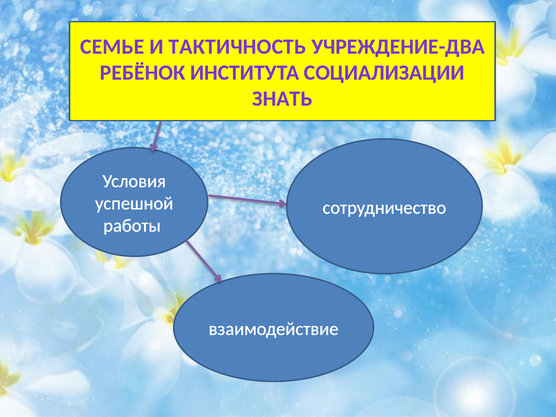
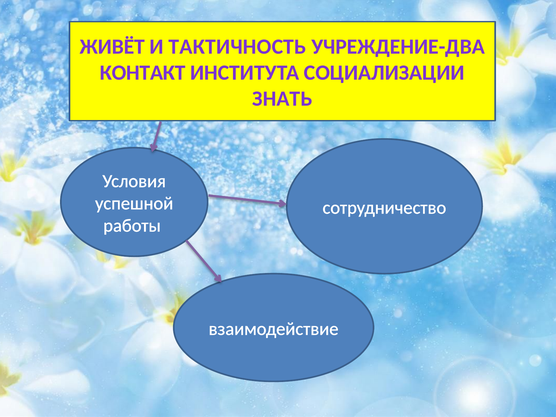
СЕМЬЕ: СЕМЬЕ -> ЖИВЁТ (112, 47)
РЕБЁНОК: РЕБЁНОК -> КОНТАКТ (143, 73)
